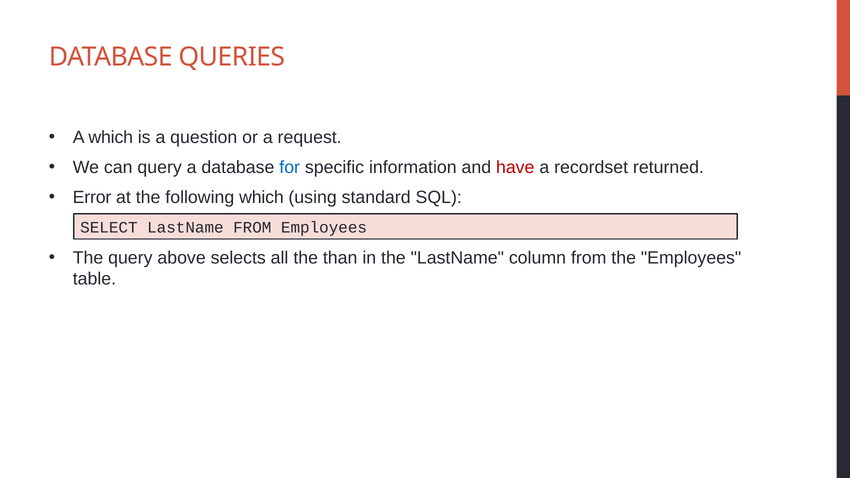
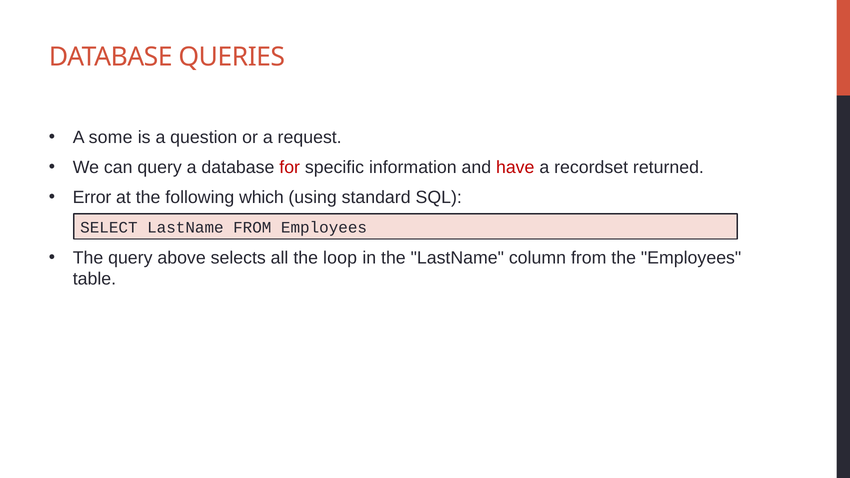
A which: which -> some (111, 137)
for colour: blue -> red (290, 167)
than: than -> loop (340, 258)
